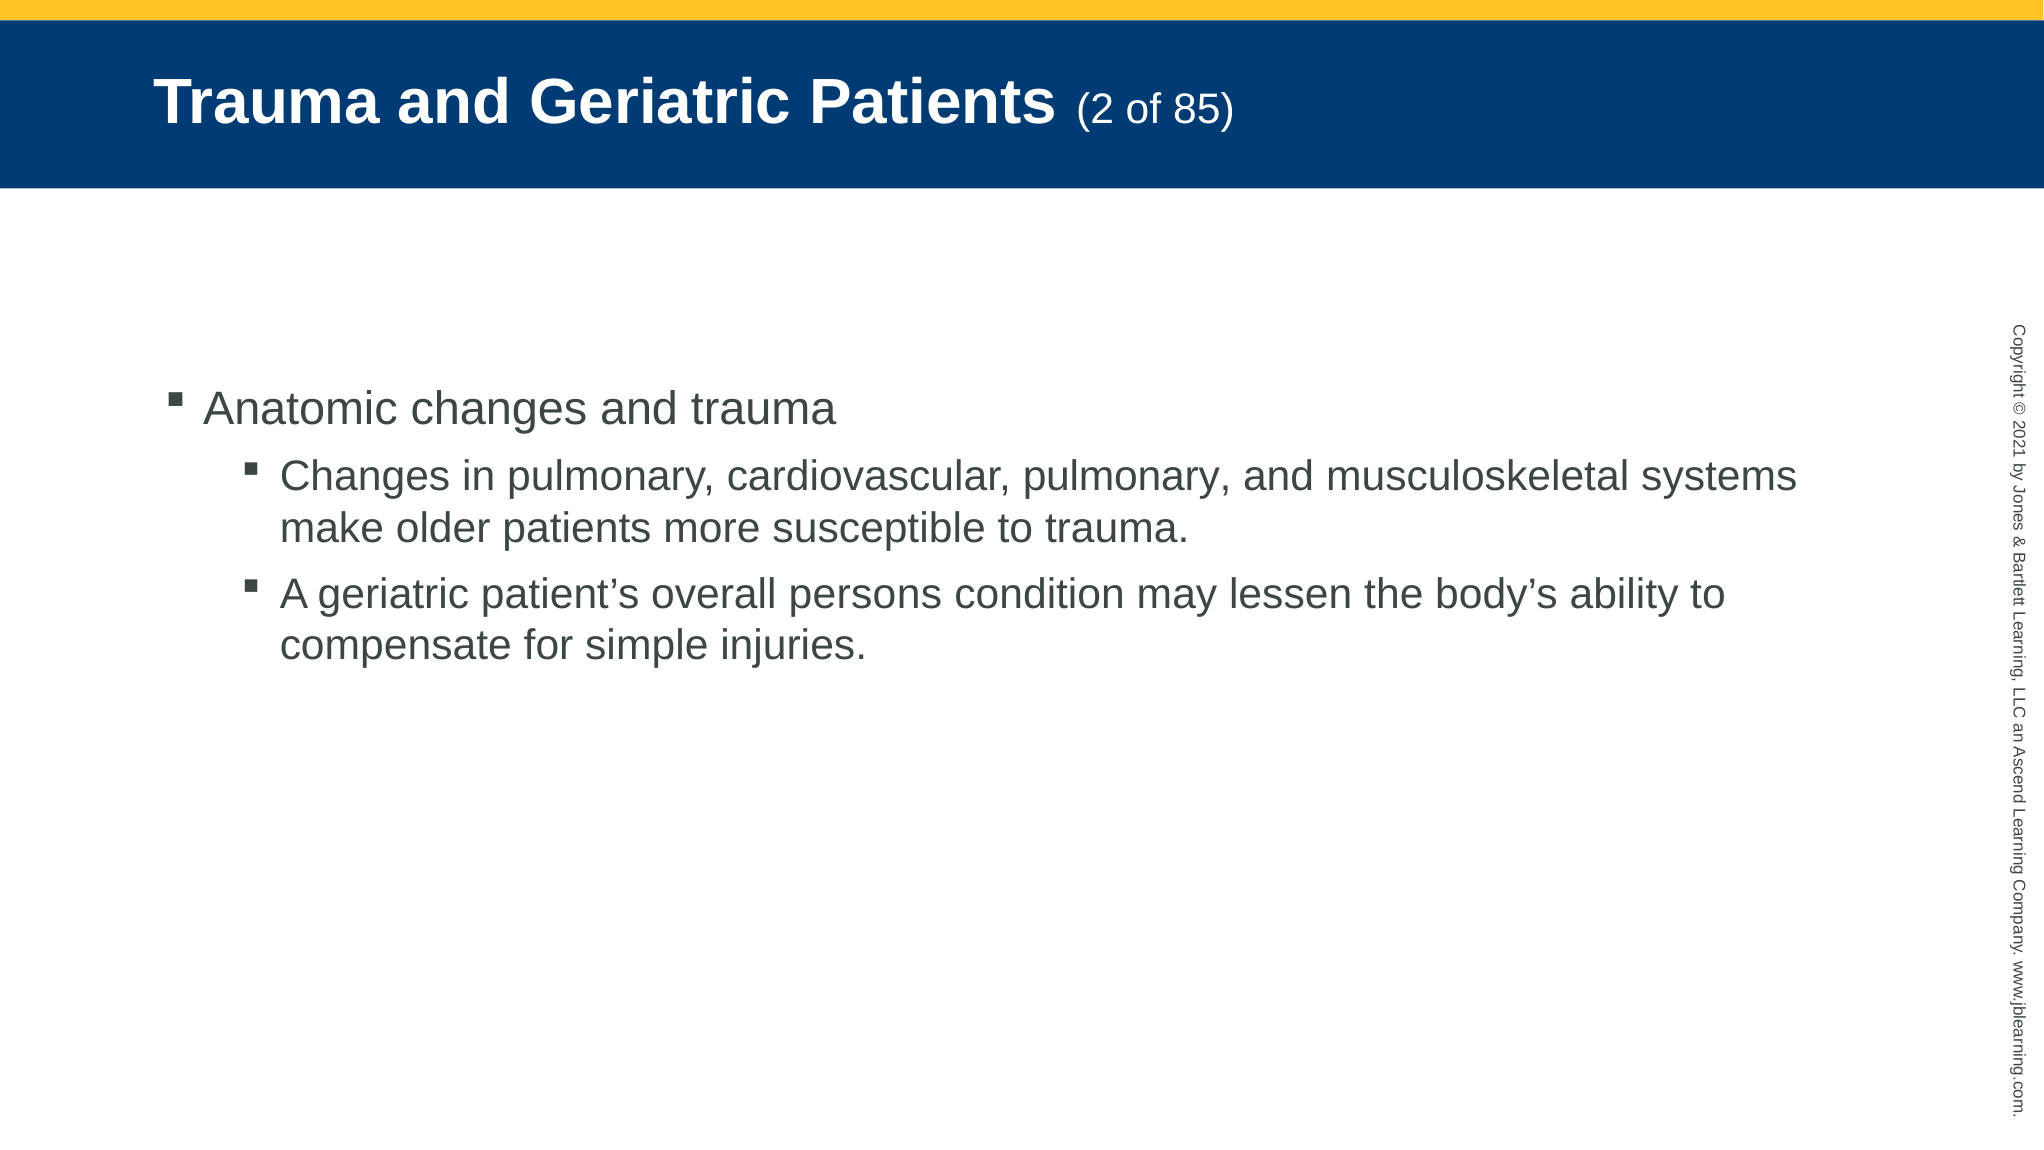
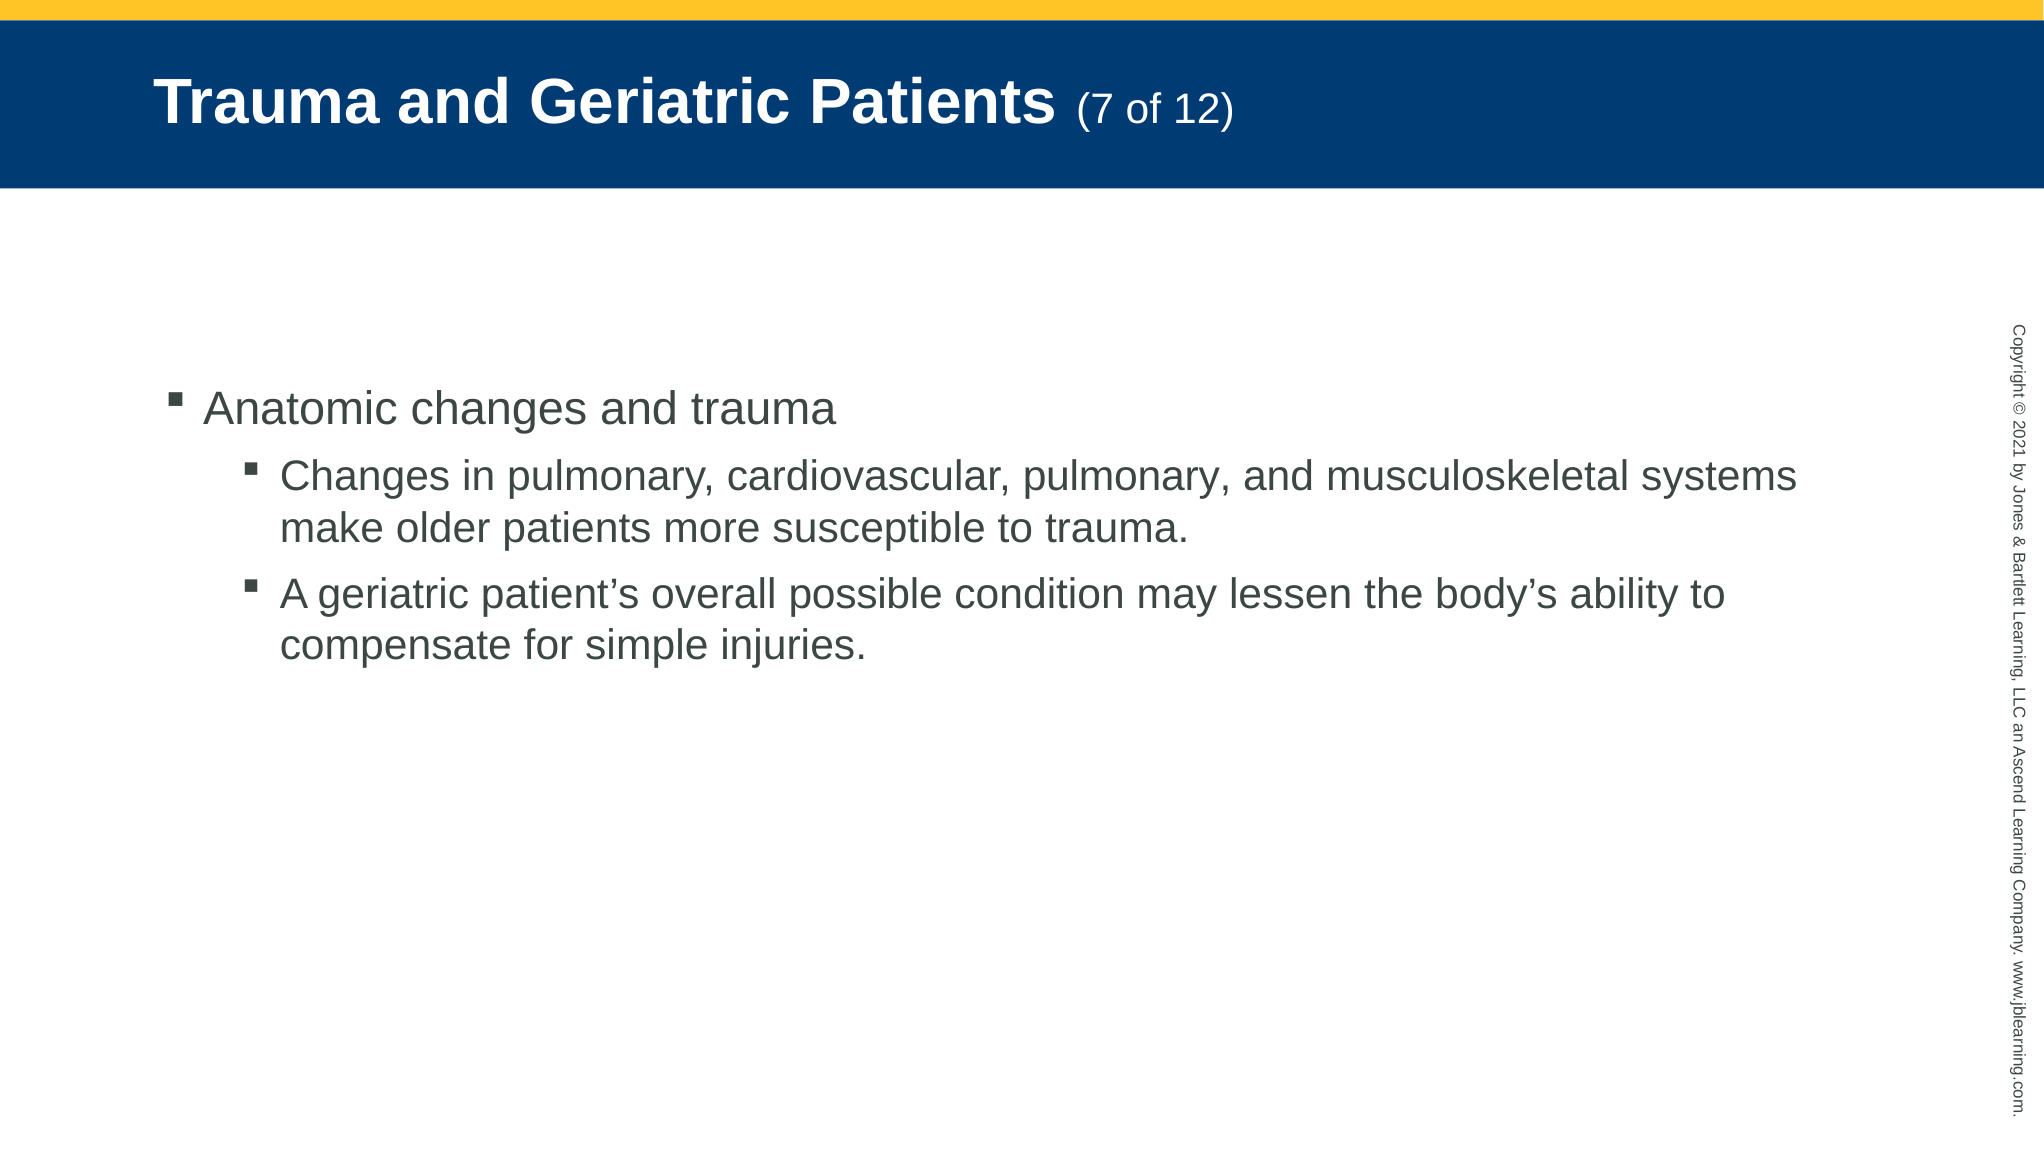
Patients 2: 2 -> 7 (1095, 110)
85: 85 -> 12 (1204, 110)
persons: persons -> possible (866, 594)
